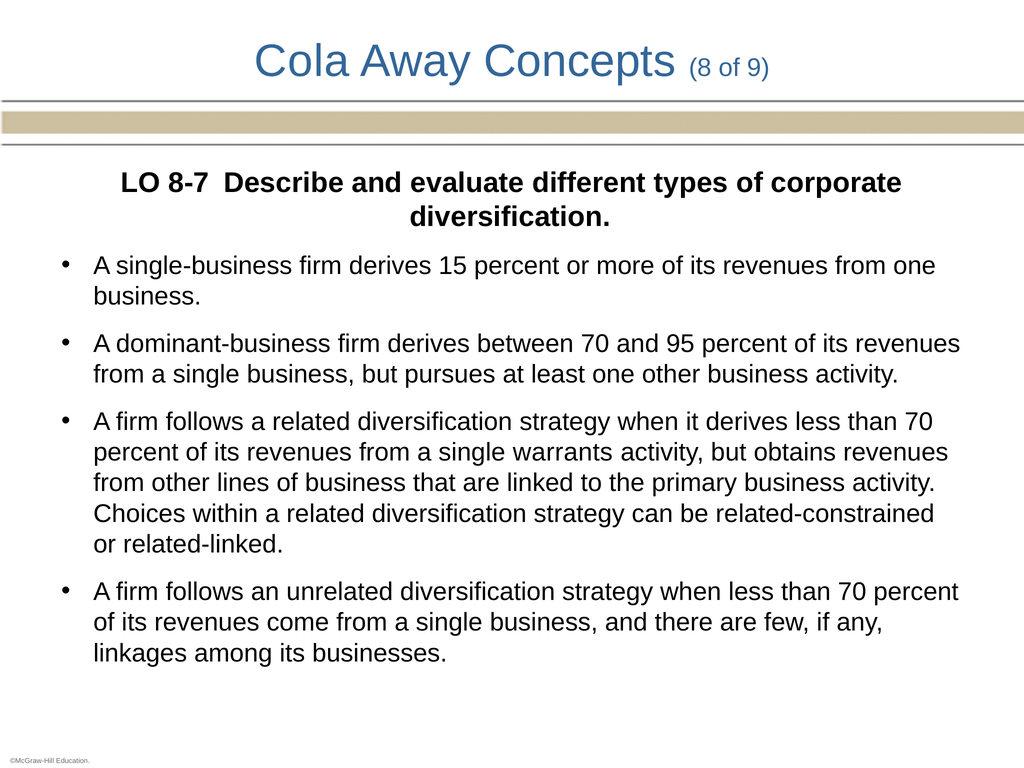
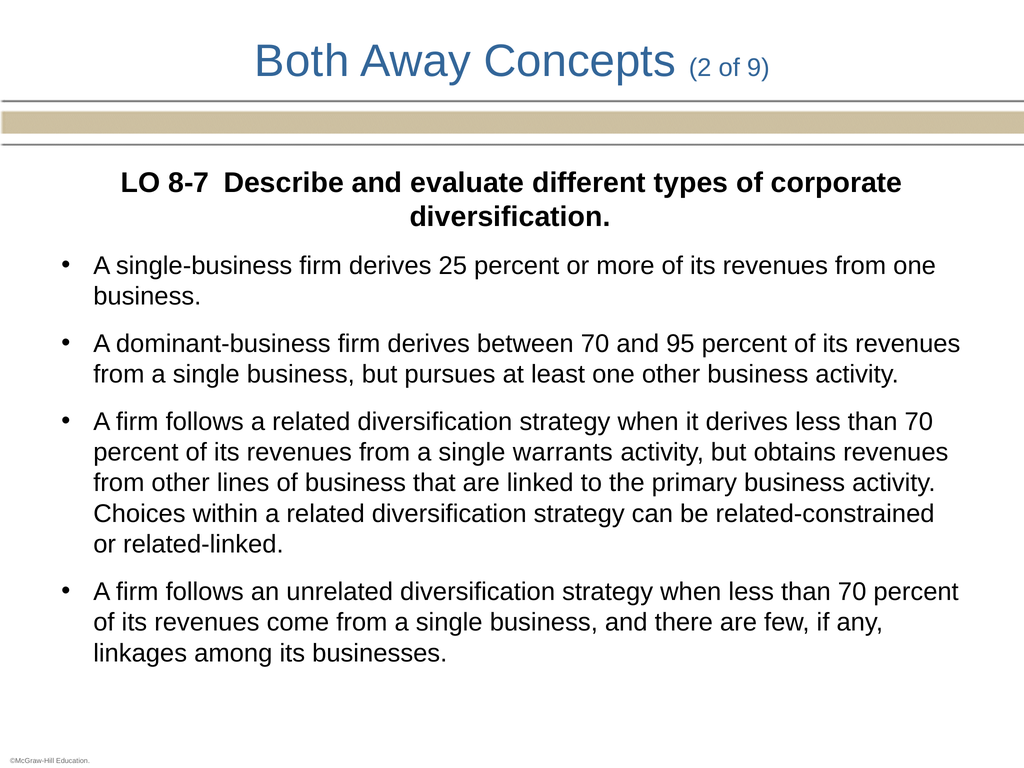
Cola: Cola -> Both (302, 61)
8: 8 -> 2 (700, 68)
15: 15 -> 25 (453, 266)
